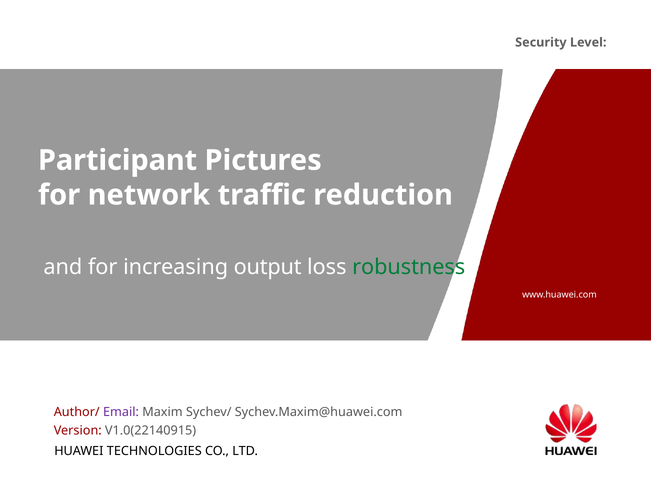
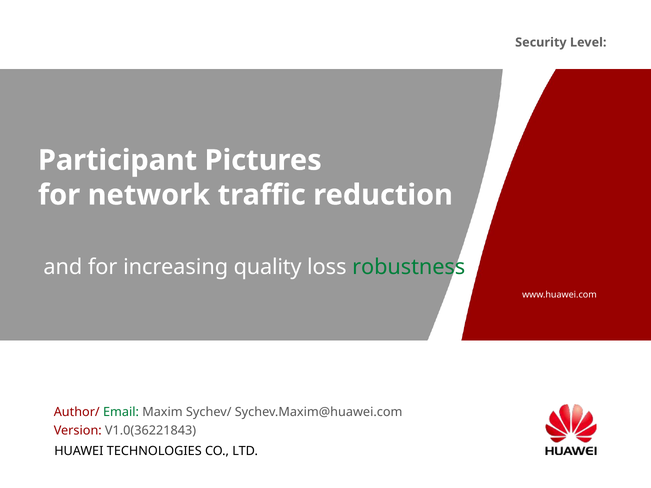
output: output -> quality (268, 267)
Email colour: purple -> green (121, 412)
V1.0(22140915: V1.0(22140915 -> V1.0(36221843 (151, 431)
